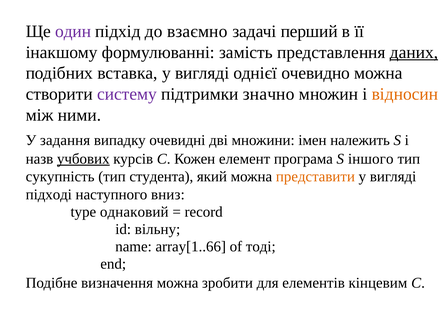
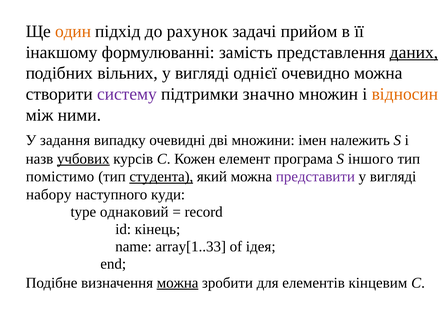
один colour: purple -> orange (73, 31)
взаємно: взаємно -> рахунок (197, 31)
перший: перший -> прийом (309, 31)
вставка: вставка -> вільних (128, 73)
сукупність: сукупність -> помістимо (60, 177)
студента underline: none -> present (161, 177)
представити colour: orange -> purple (315, 177)
підході: підході -> набору (49, 195)
вниз: вниз -> куди (168, 195)
вільну: вільну -> кінець (158, 229)
array[1..66: array[1..66 -> array[1..33 (191, 247)
тоді: тоді -> ідея (261, 247)
можна underline: none -> present (178, 283)
